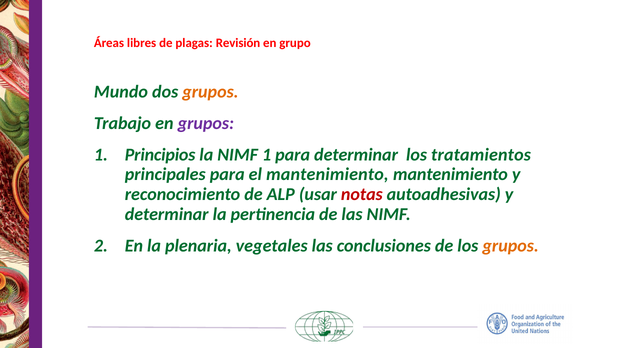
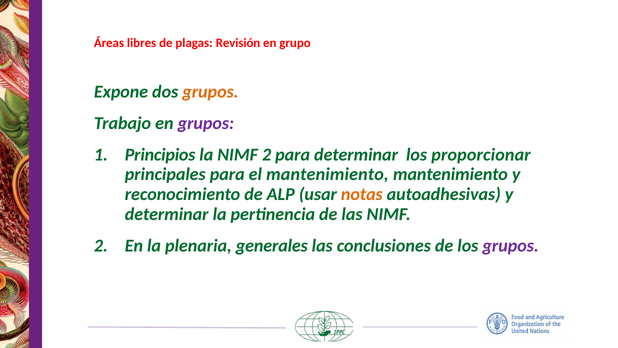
Mundo: Mundo -> Expone (121, 92)
la NIMF 1: 1 -> 2 (267, 154)
tratamientos: tratamientos -> proporcionar (481, 154)
notas colour: red -> orange (362, 194)
vegetales: vegetales -> generales (272, 245)
grupos colour: orange -> purple (511, 245)
